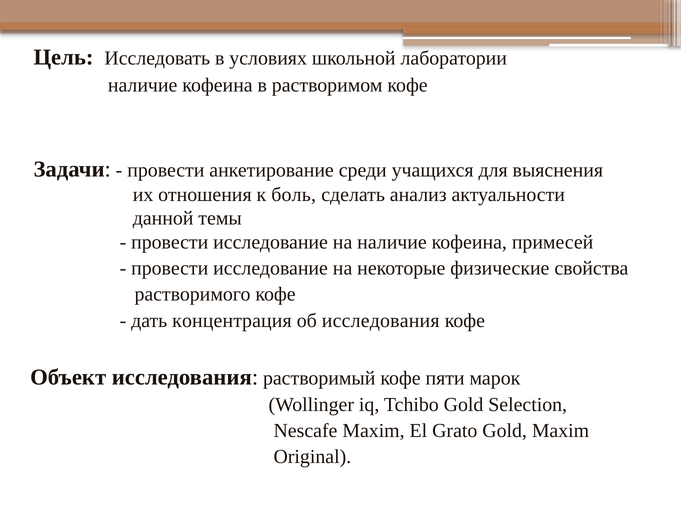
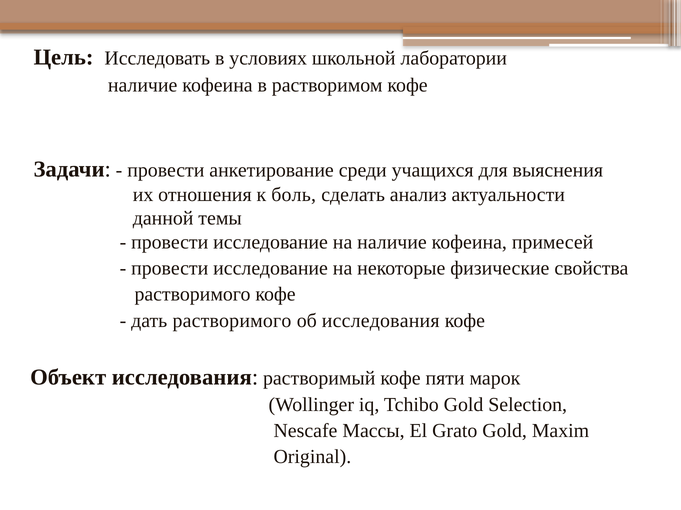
дать концентрация: концентрация -> растворимого (232, 321)
Nescafe Maxim: Maxim -> Массы (374, 431)
